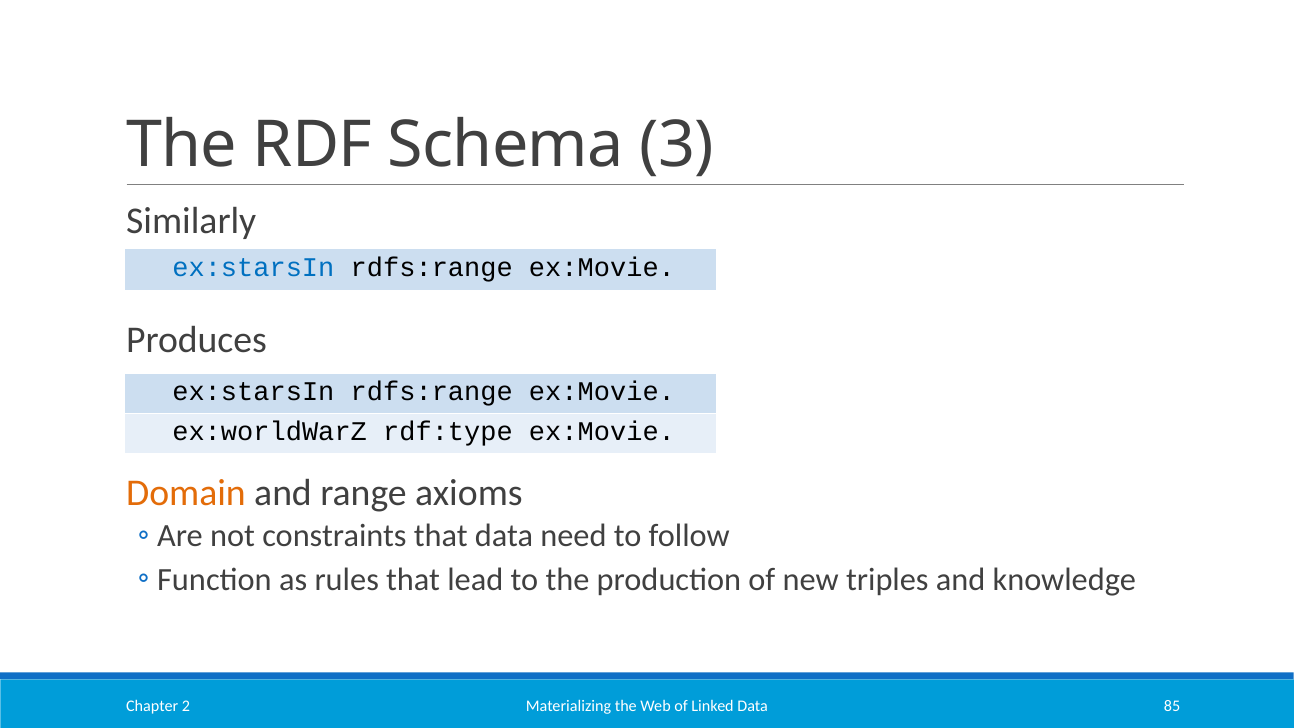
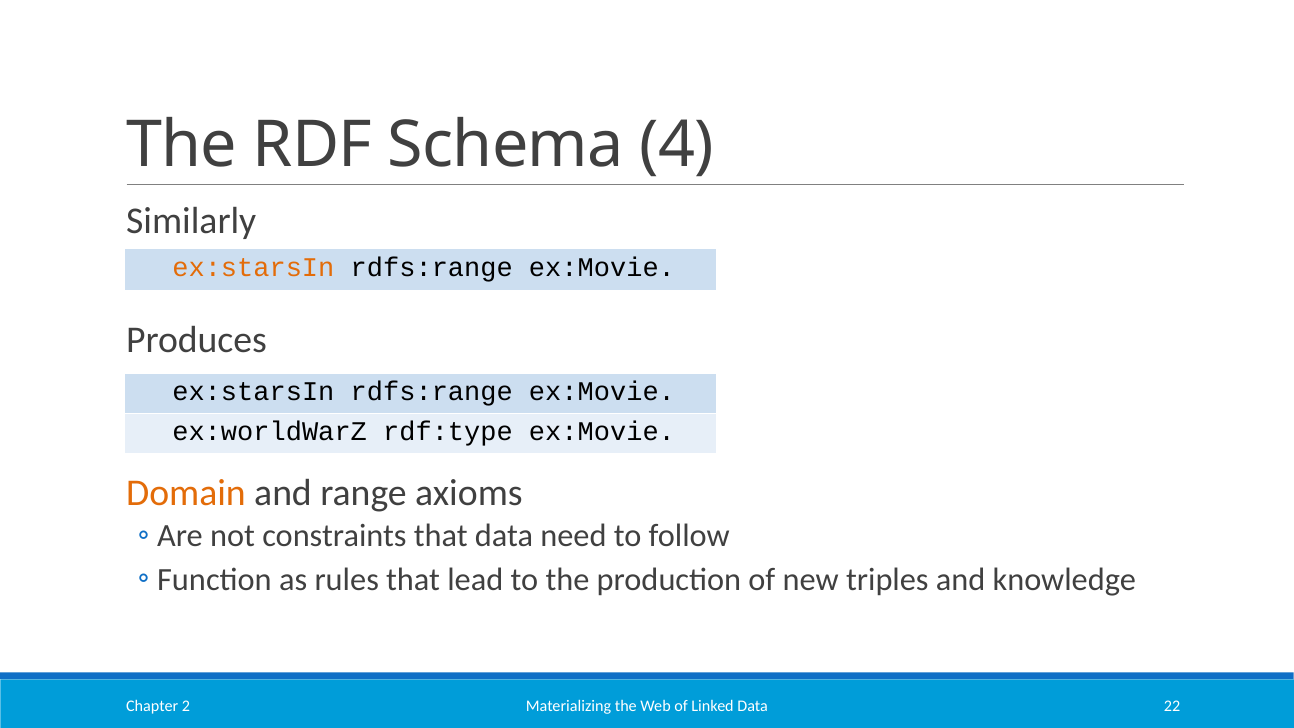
3: 3 -> 4 (677, 145)
ex:starsIn colour: blue -> orange (253, 267)
85: 85 -> 22 (1172, 706)
